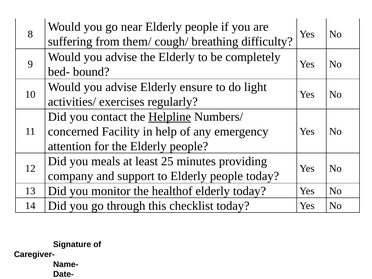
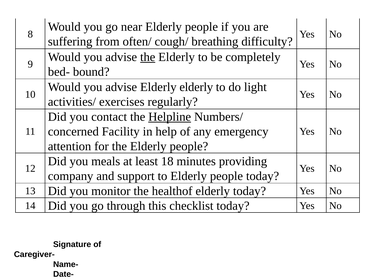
them/: them/ -> often/ (137, 42)
the underline: none -> present (148, 57)
Elderly ensure: ensure -> elderly (196, 87)
25: 25 -> 18 (167, 161)
